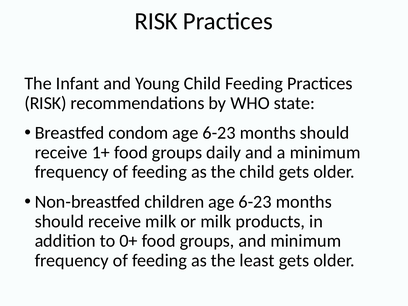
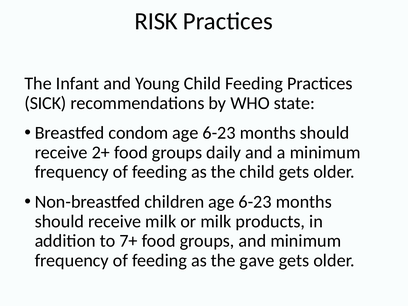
RISK: RISK -> SICK (45, 103)
1+: 1+ -> 2+ (101, 152)
0+: 0+ -> 7+ (129, 241)
least: least -> gave (257, 261)
